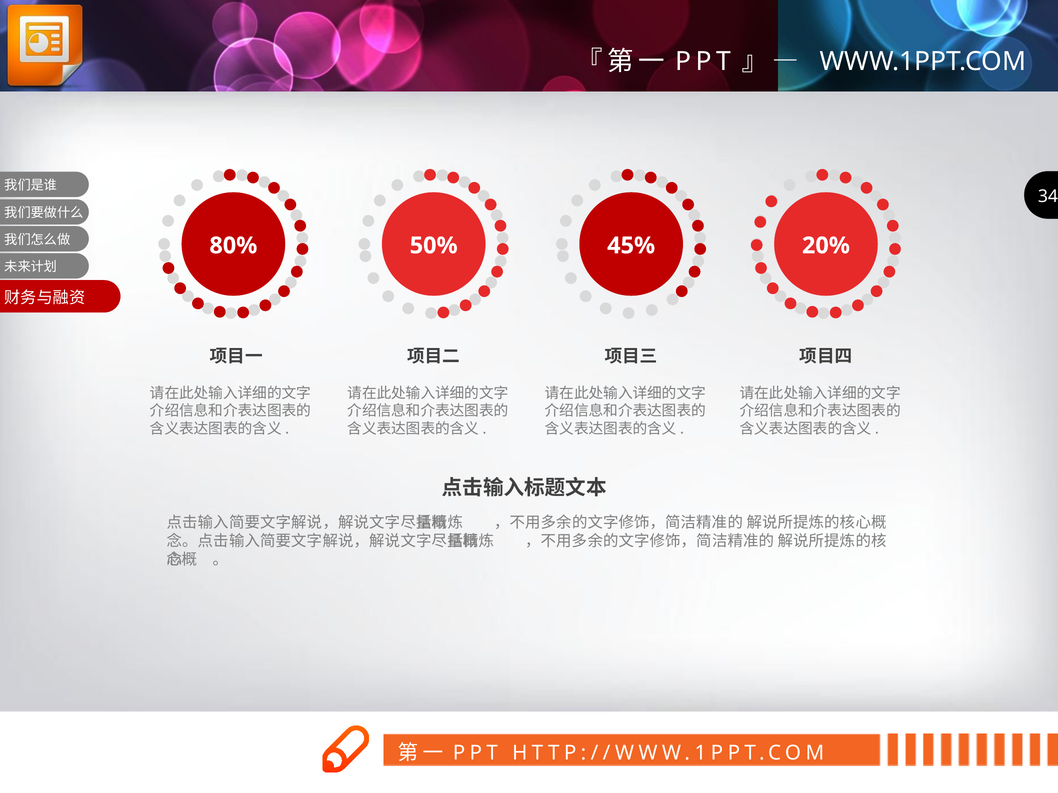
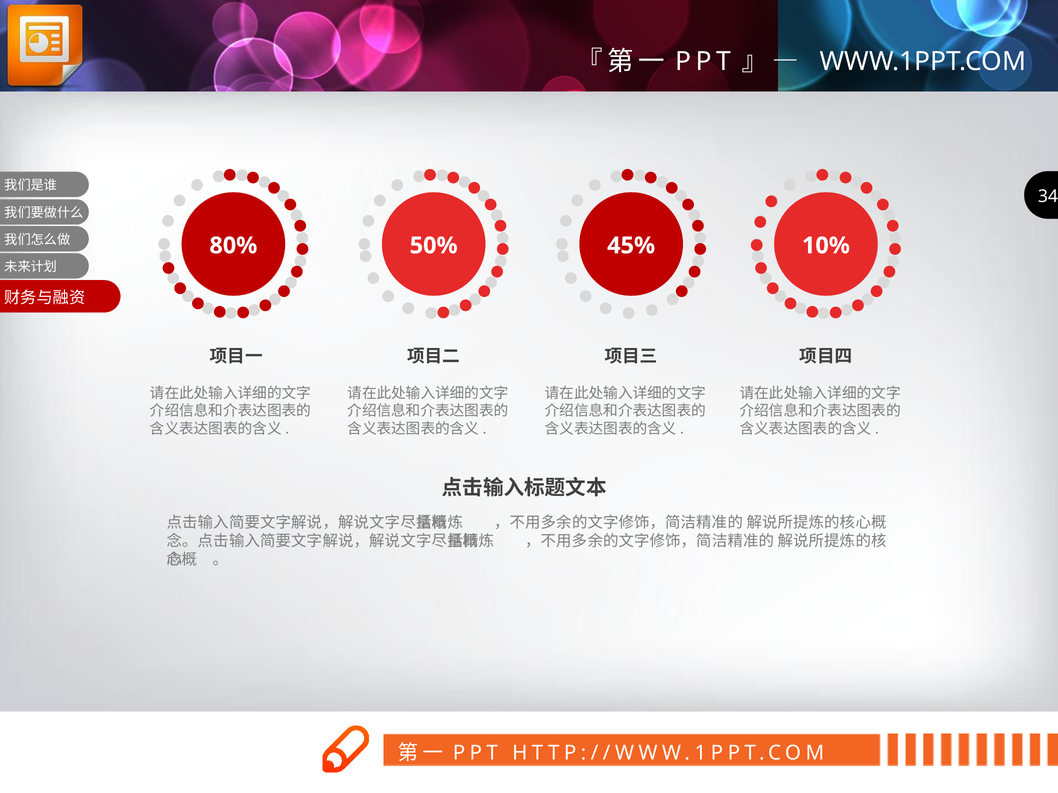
20%: 20% -> 10% (826, 246)
